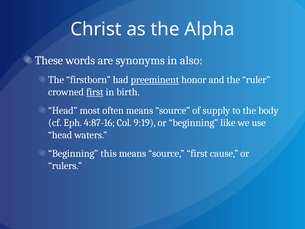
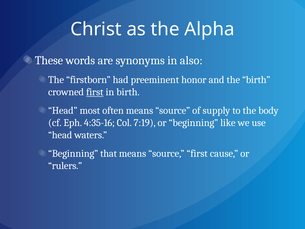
preeminent underline: present -> none (155, 80)
the ruler: ruler -> birth (256, 80)
4:87-16: 4:87-16 -> 4:35-16 (99, 123)
9:19: 9:19 -> 7:19 (145, 123)
this: this -> that (109, 153)
